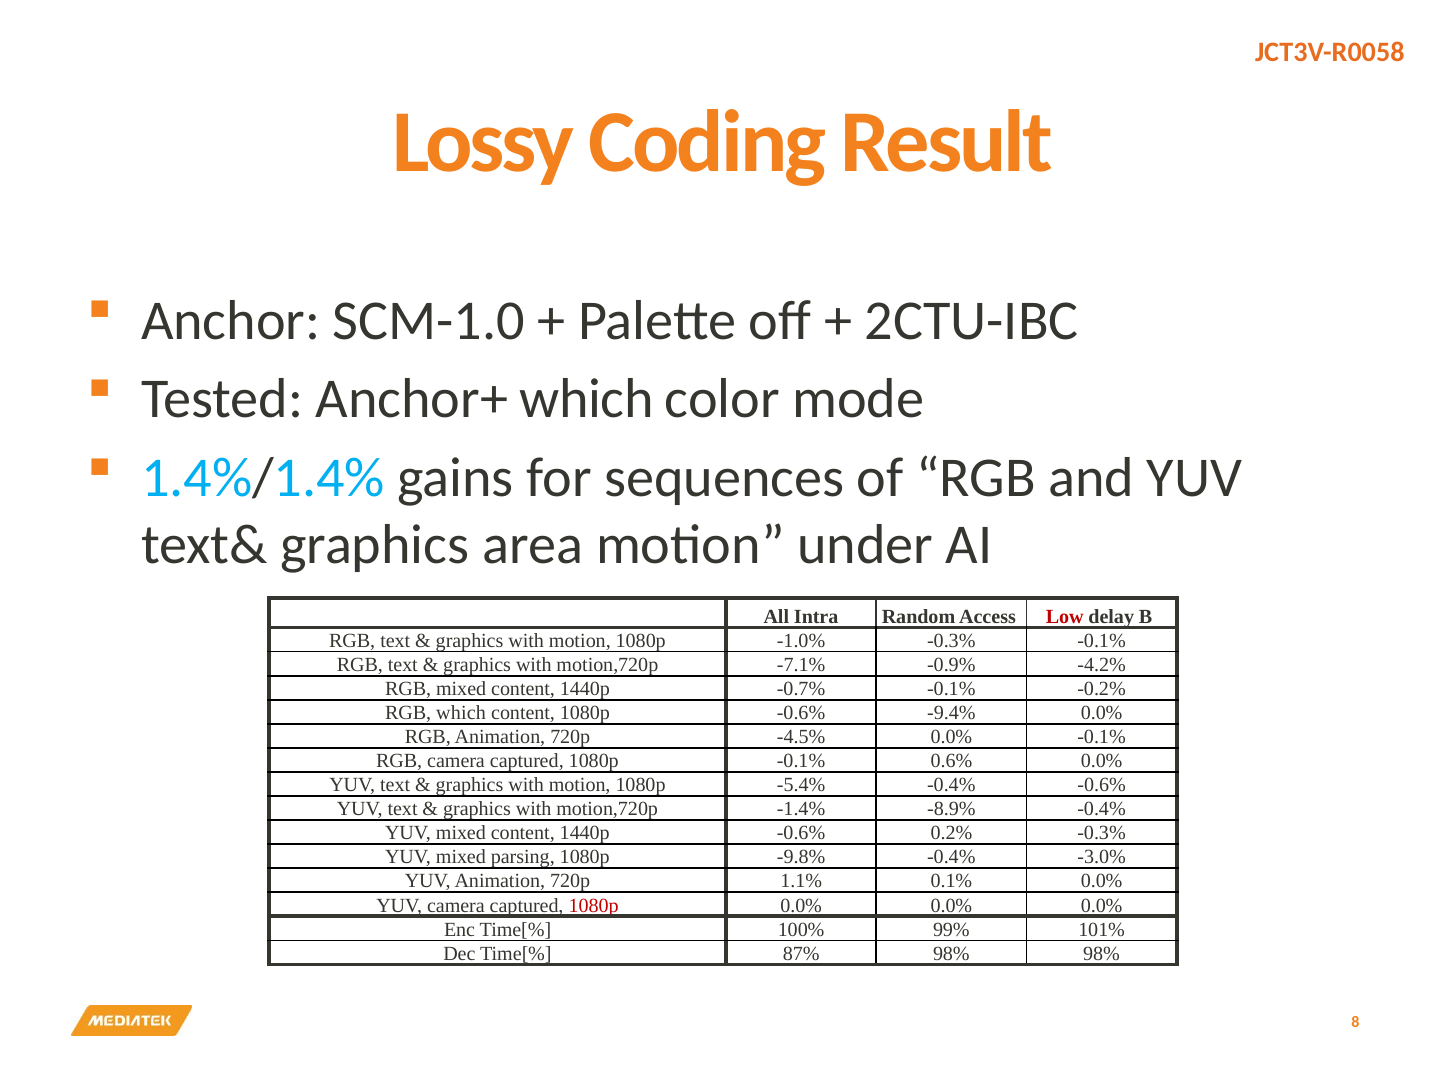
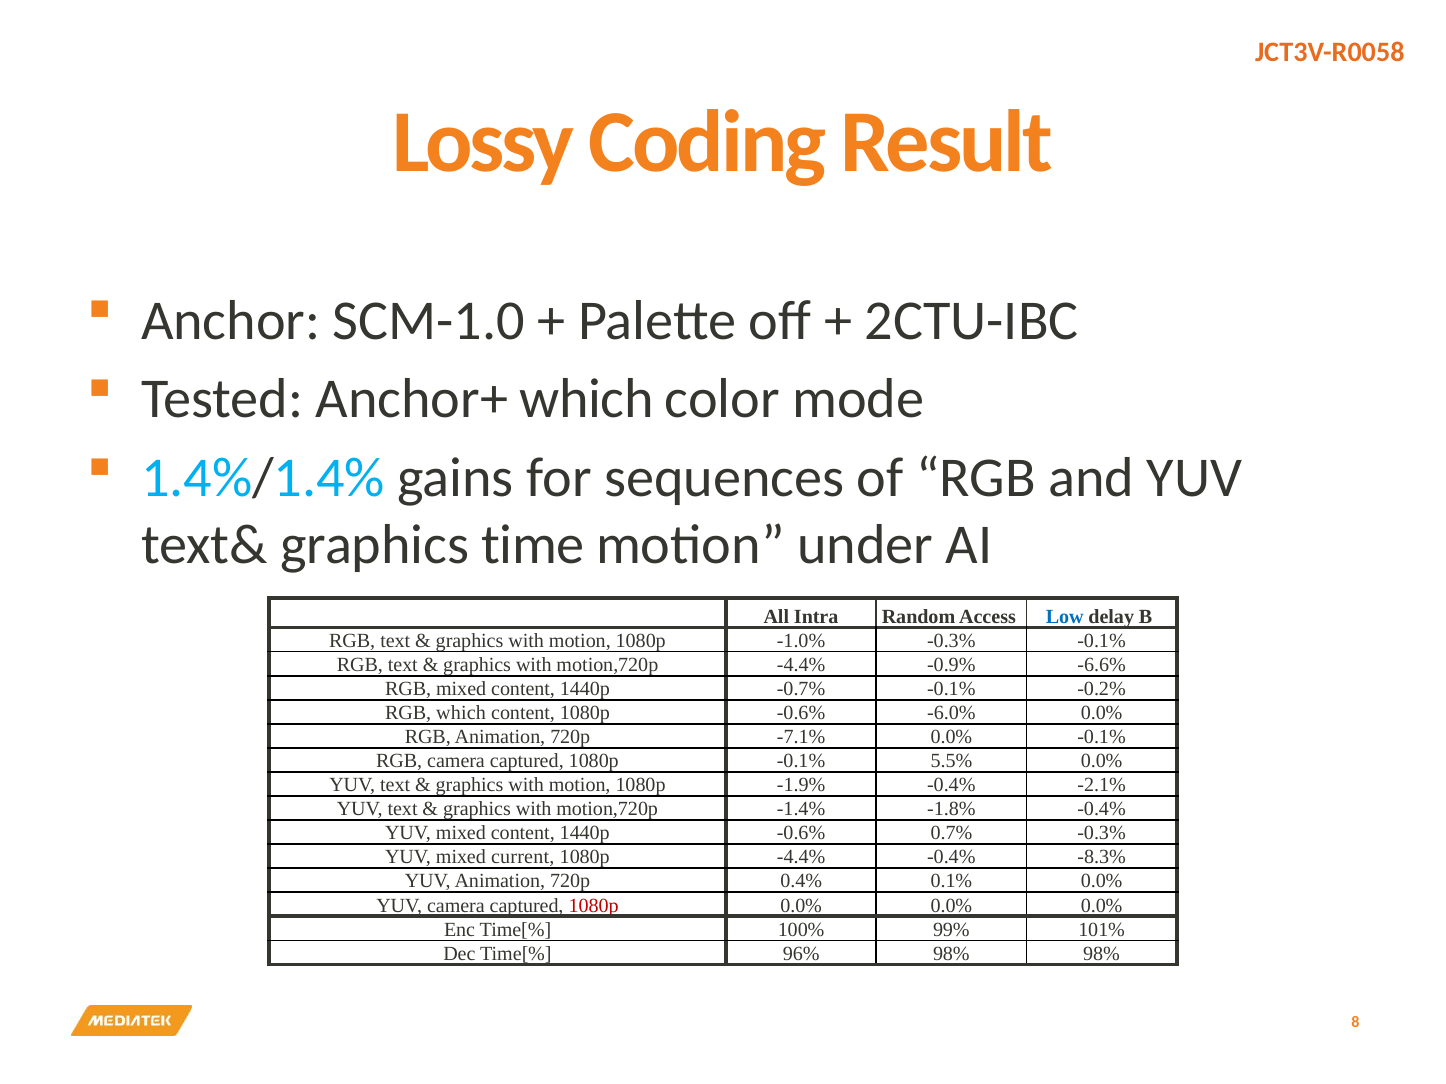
area: area -> time (533, 545)
Low colour: red -> blue (1065, 617)
motion,720p -7.1%: -7.1% -> -4.4% (801, 665)
-4.2%: -4.2% -> -6.6% (1102, 665)
-9.4%: -9.4% -> -6.0% (951, 713)
-4.5%: -4.5% -> -7.1% (801, 737)
0.6%: 0.6% -> 5.5% (951, 761)
-5.4%: -5.4% -> -1.9% (801, 785)
-0.4% -0.6%: -0.6% -> -2.1% (1102, 785)
-8.9%: -8.9% -> -1.8% (951, 810)
0.2%: 0.2% -> 0.7% (951, 834)
parsing: parsing -> current (523, 858)
1080p -9.8%: -9.8% -> -4.4% (801, 858)
-3.0%: -3.0% -> -8.3% (1102, 858)
1.1%: 1.1% -> 0.4% (801, 882)
87%: 87% -> 96% (801, 954)
